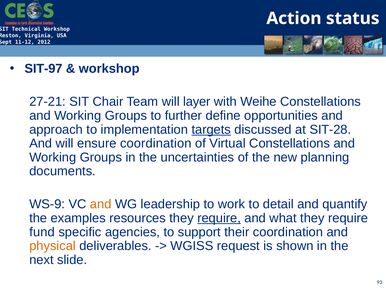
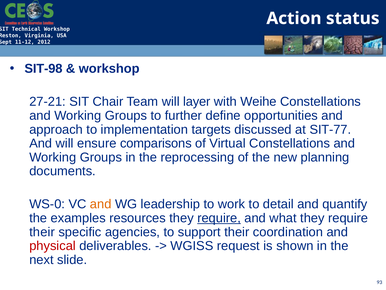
SIT-97: SIT-97 -> SIT-98 (43, 69)
targets underline: present -> none (211, 129)
SIT-28: SIT-28 -> SIT-77 (330, 129)
ensure coordination: coordination -> comparisons (156, 143)
uncertainties: uncertainties -> reprocessing (197, 157)
WS-9: WS-9 -> WS-0 (47, 204)
fund: fund -> their (42, 232)
physical colour: orange -> red (53, 246)
